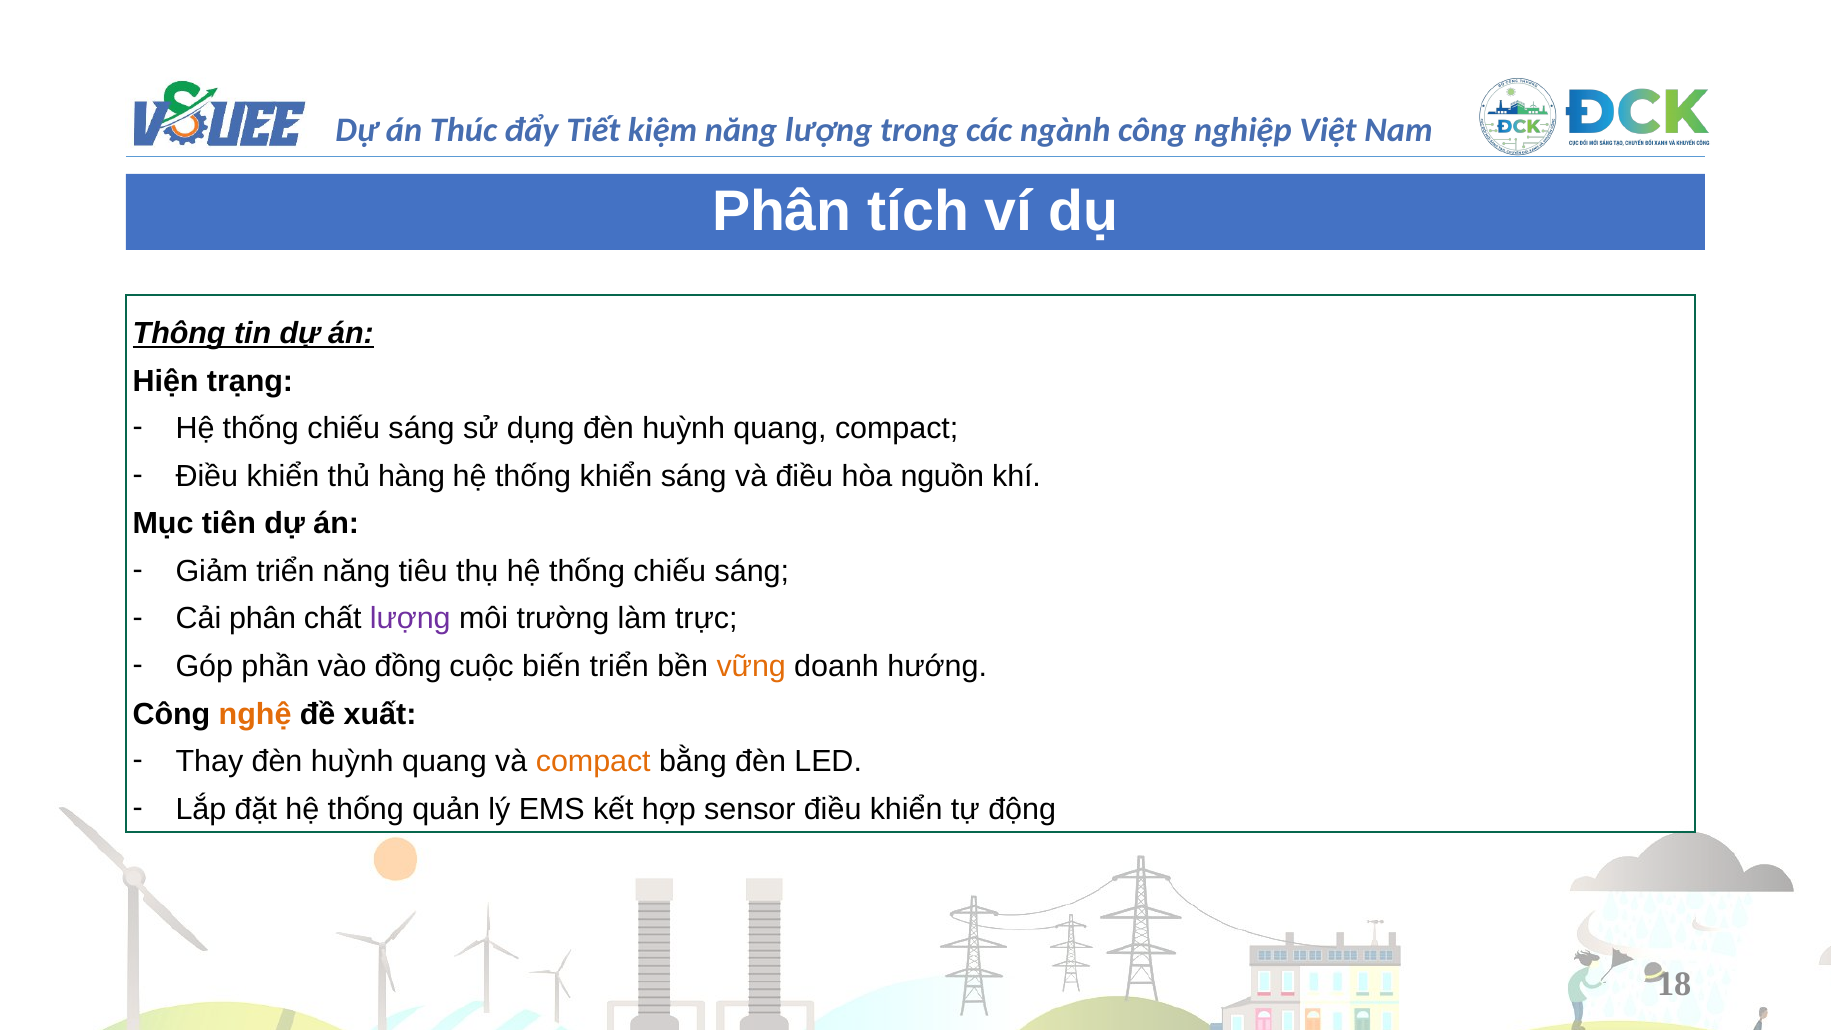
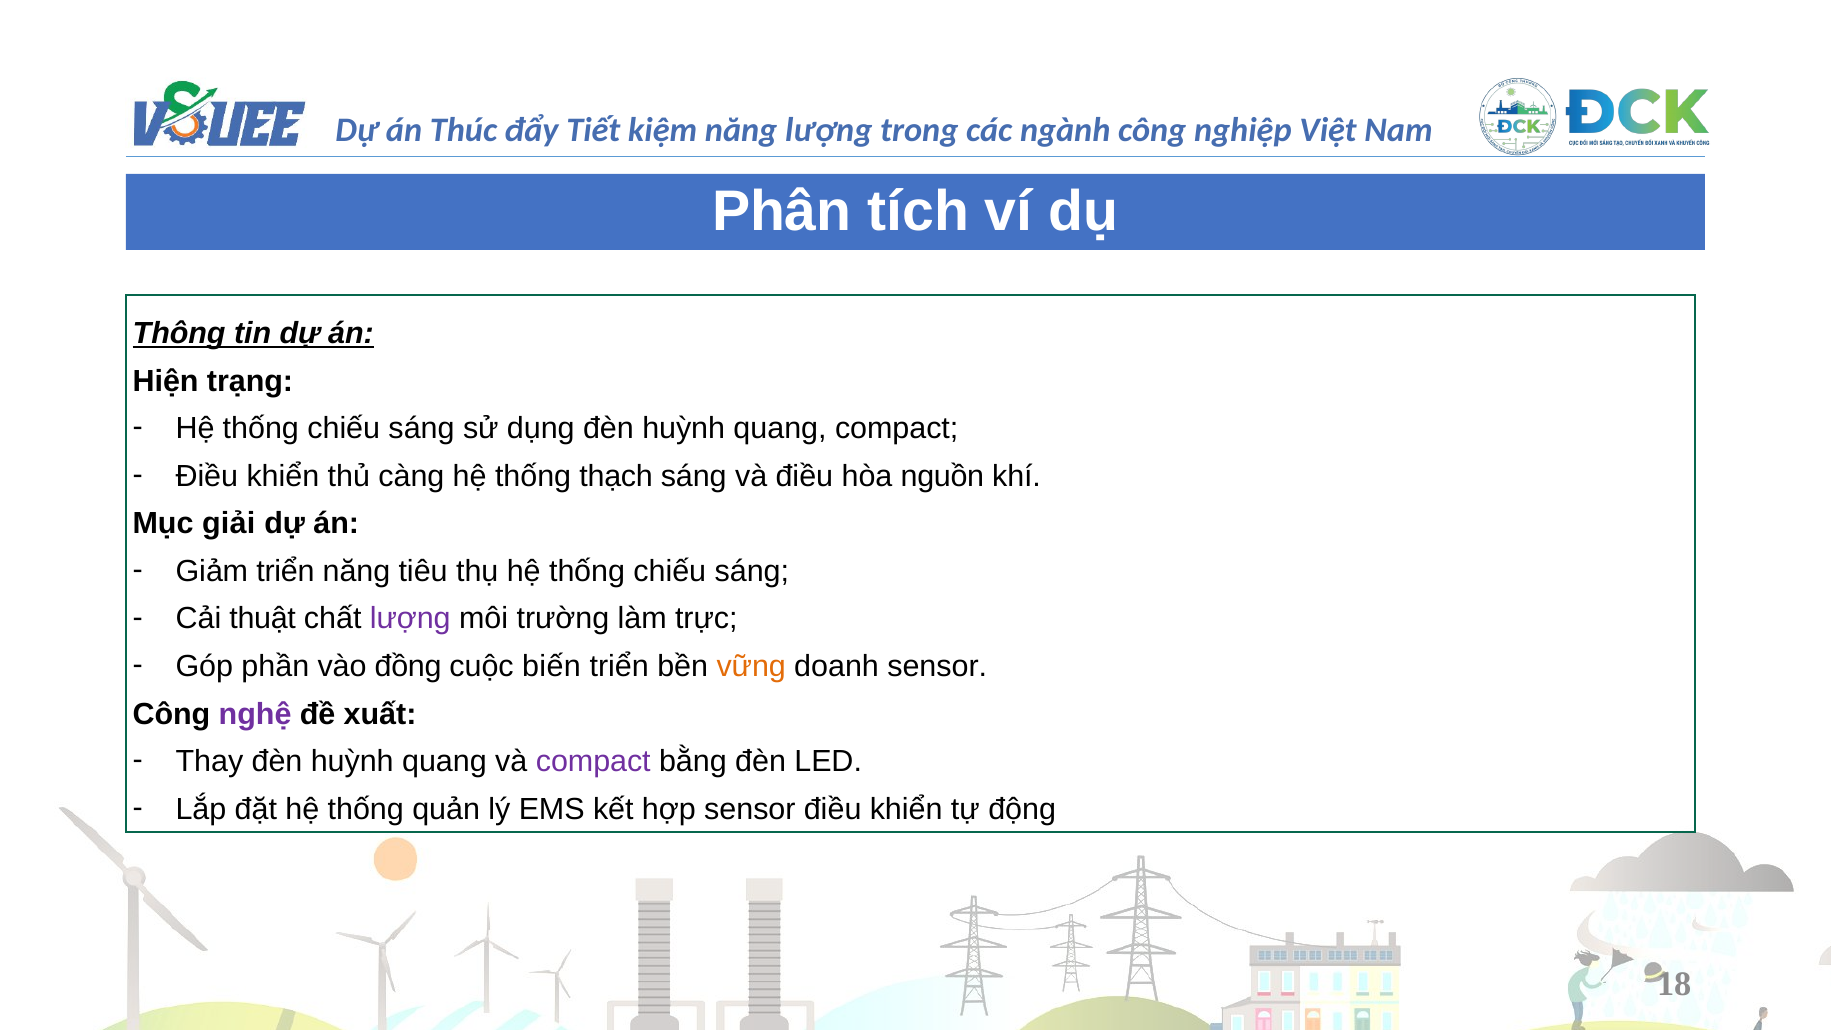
hàng: hàng -> càng (411, 476)
thống khiển: khiển -> thạch (616, 476)
tiên: tiên -> giải (229, 524)
Cải phân: phân -> thuật (263, 619)
doanh hướng: hướng -> sensor (937, 666)
nghệ colour: orange -> purple (255, 714)
compact colour: orange -> purple (593, 762)
